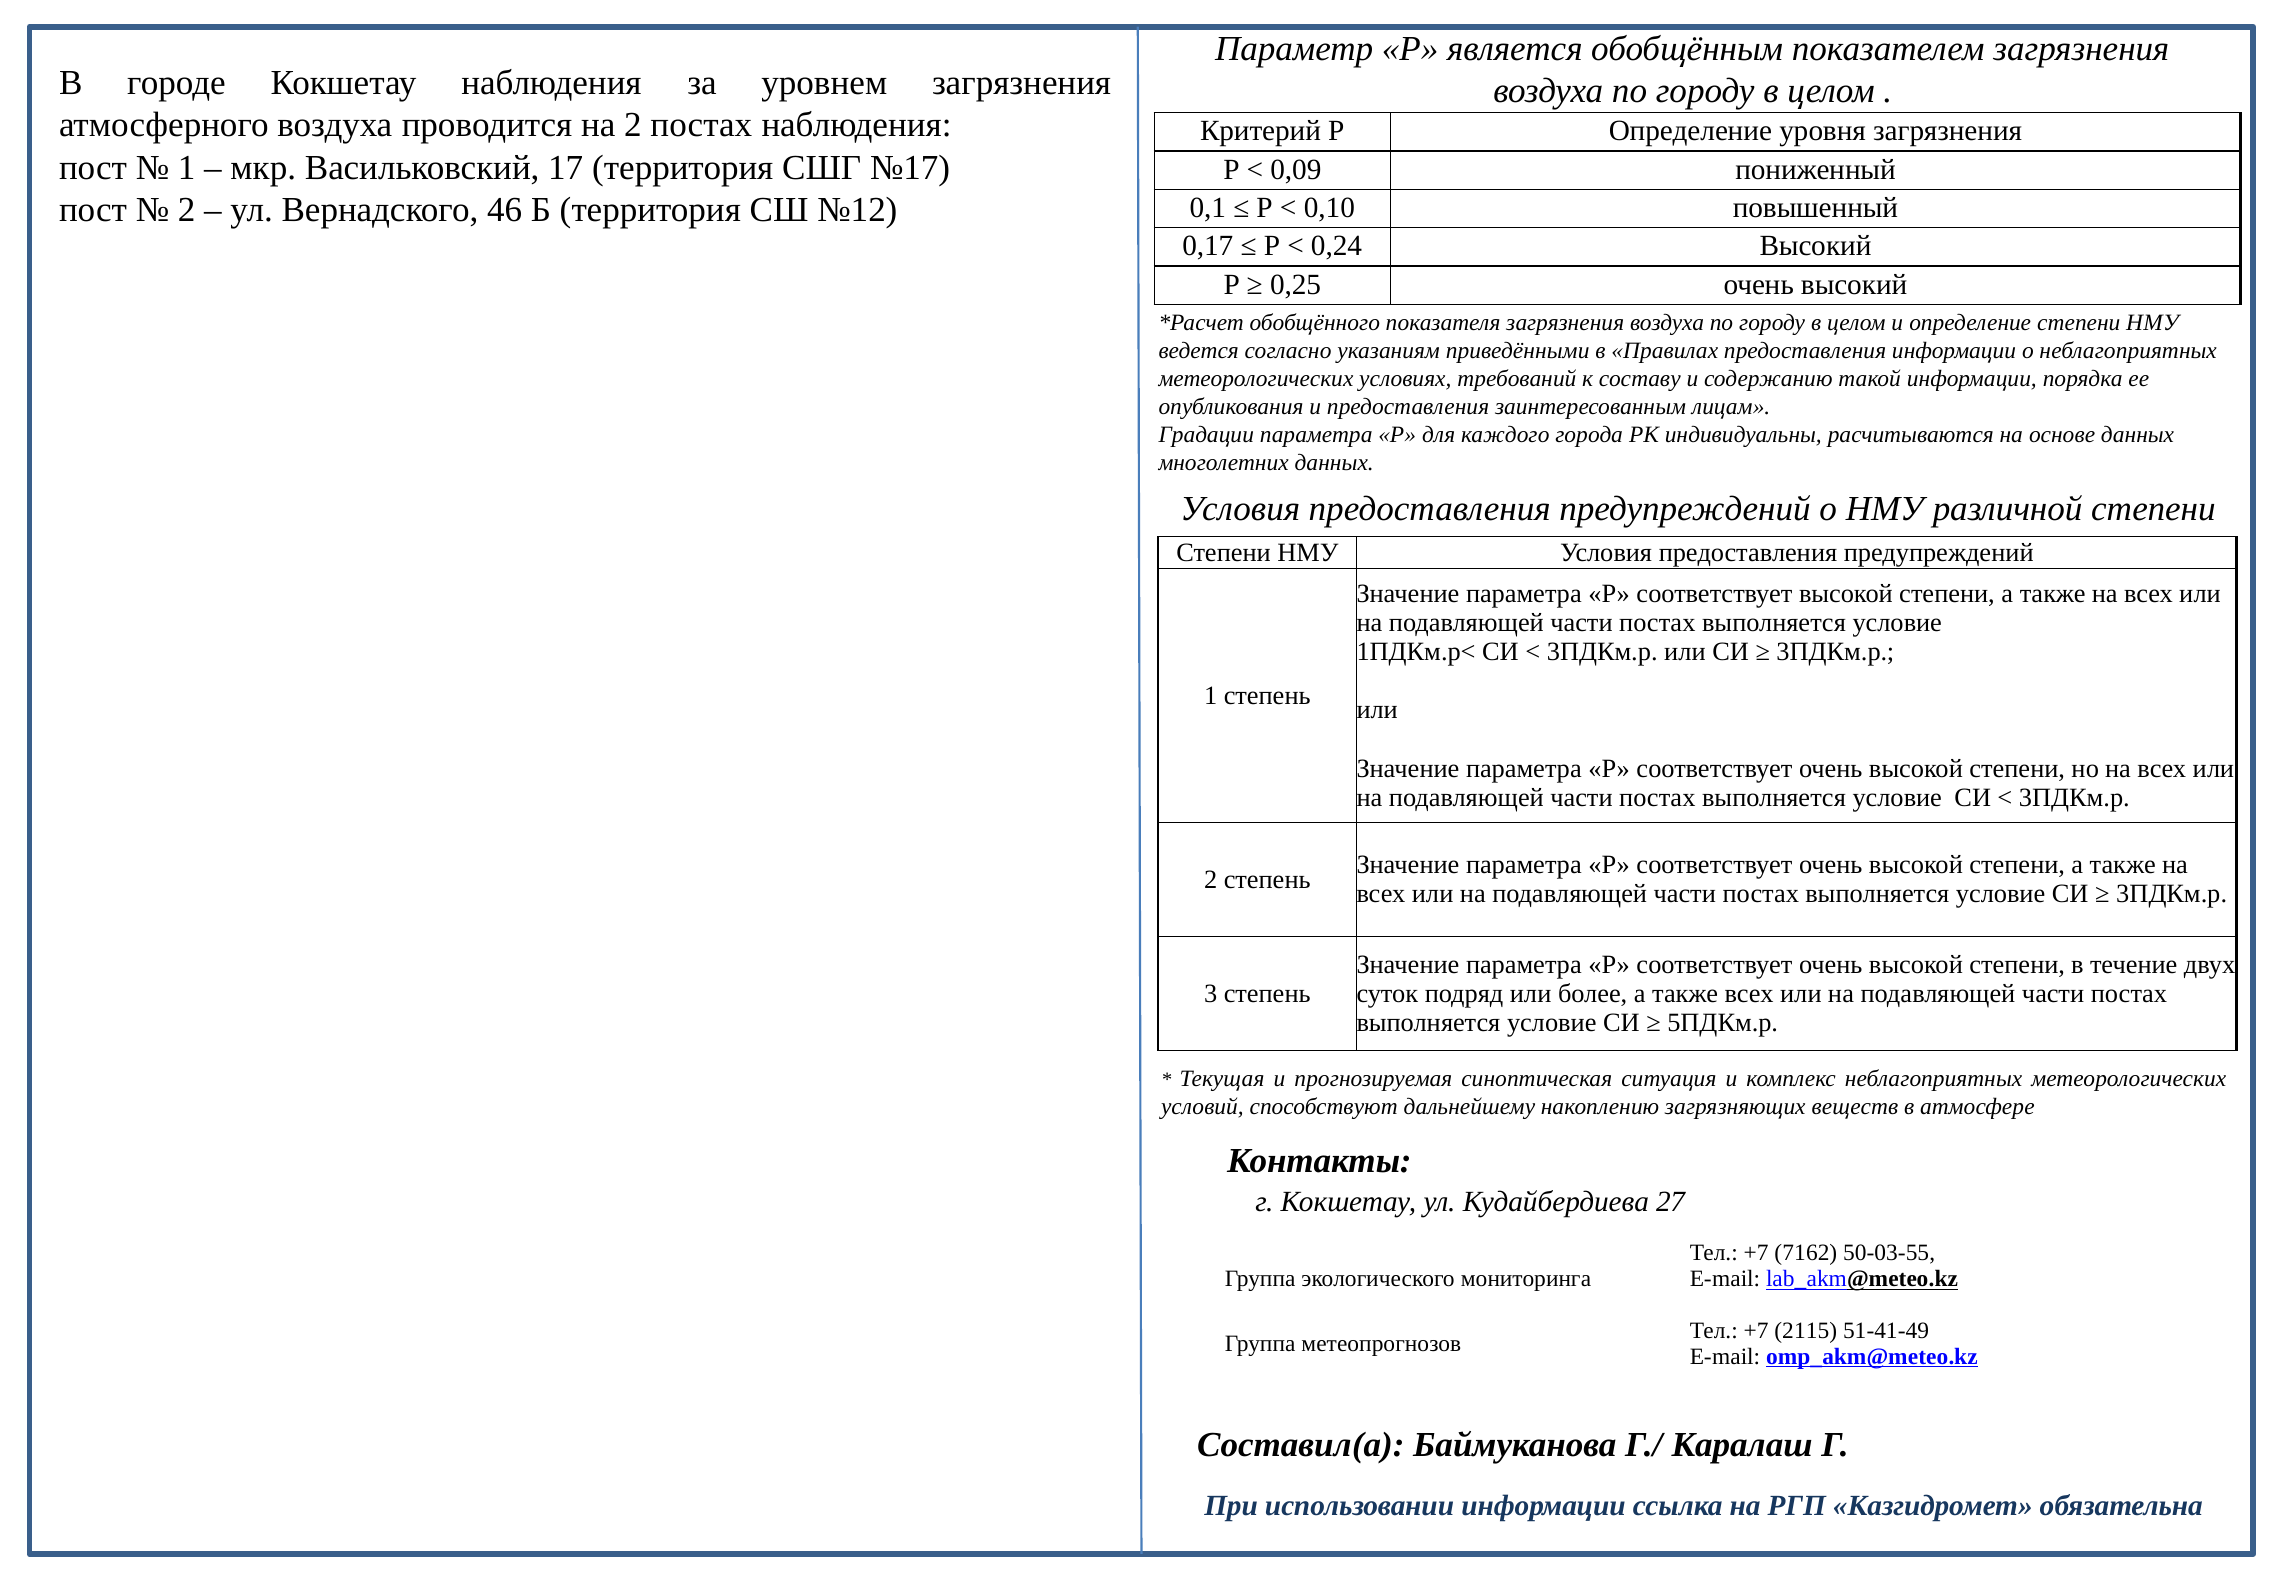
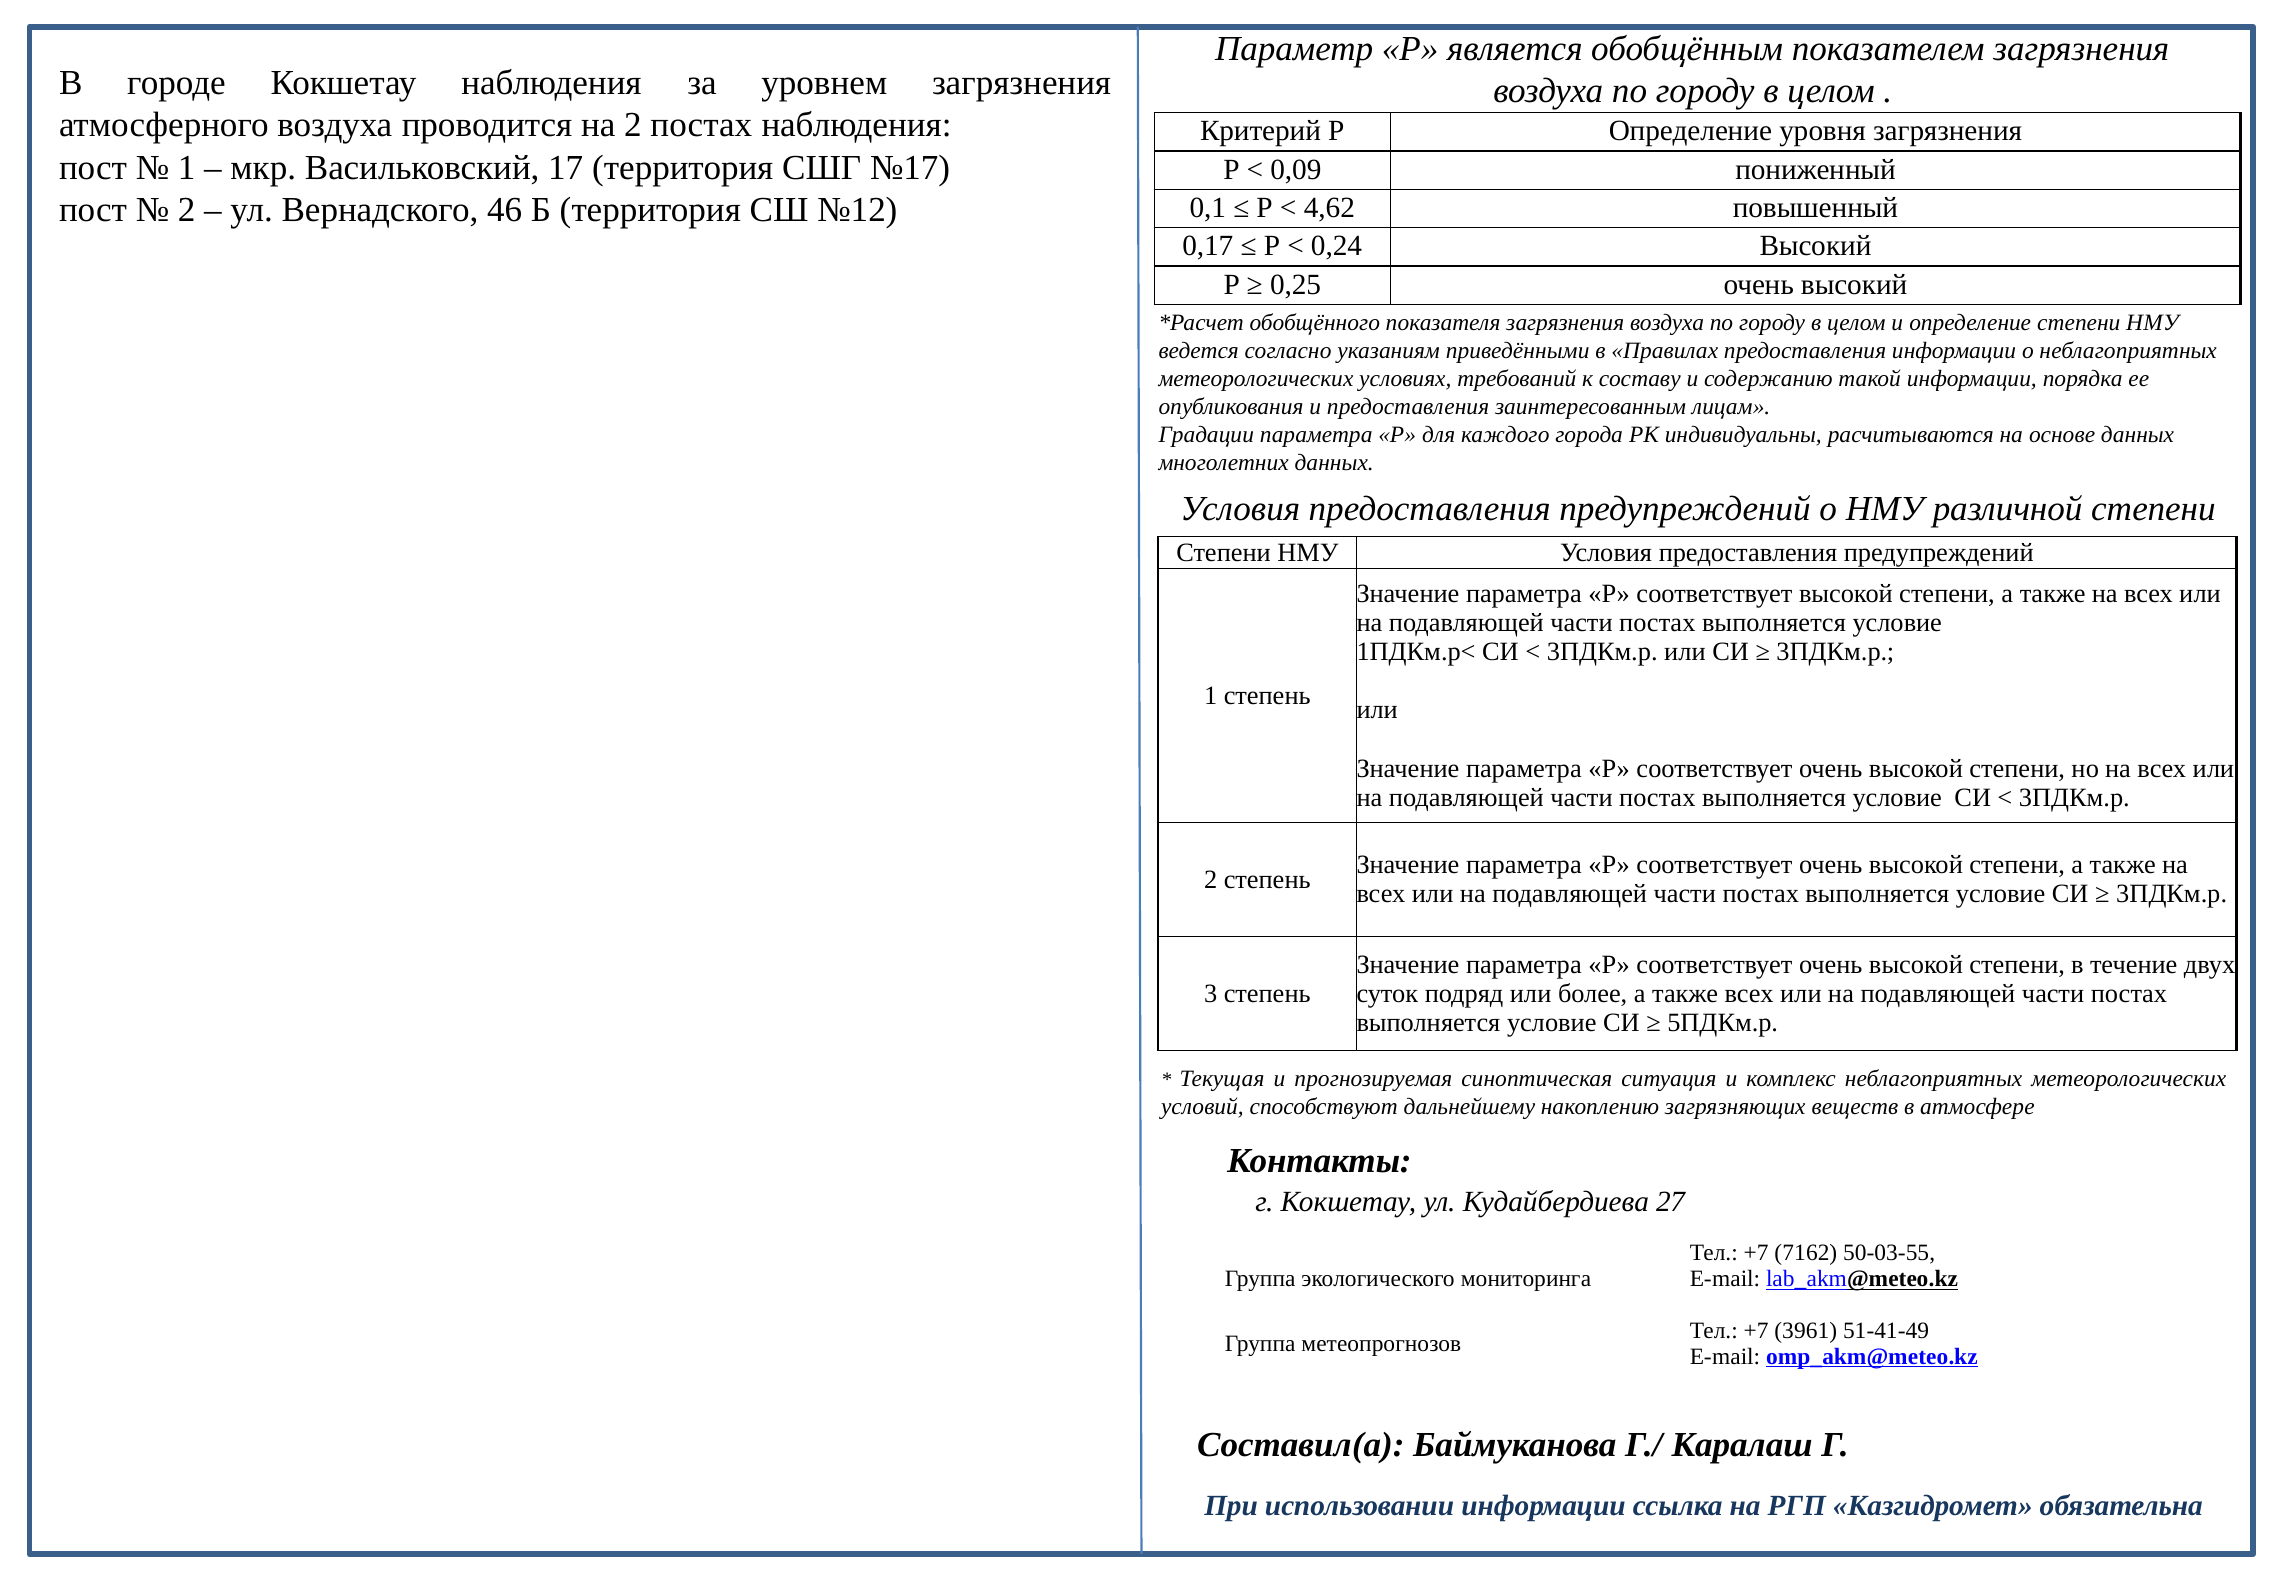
0,10: 0,10 -> 4,62 (1329, 208)
2115: 2115 -> 3961 (1806, 1330)
